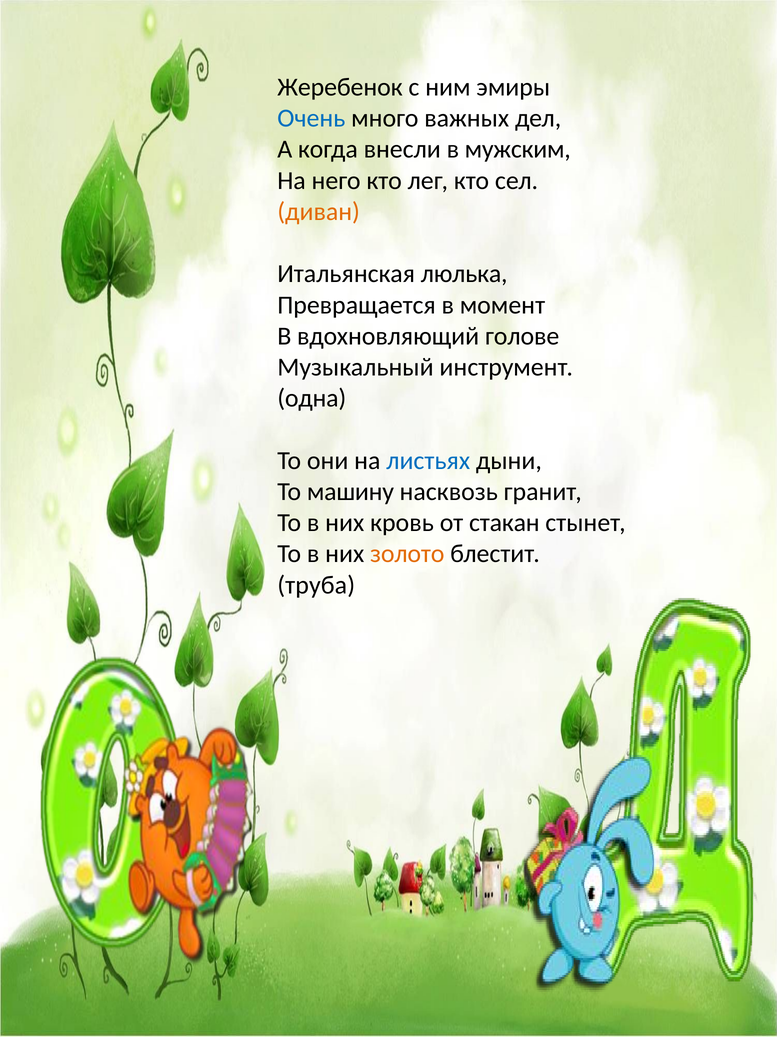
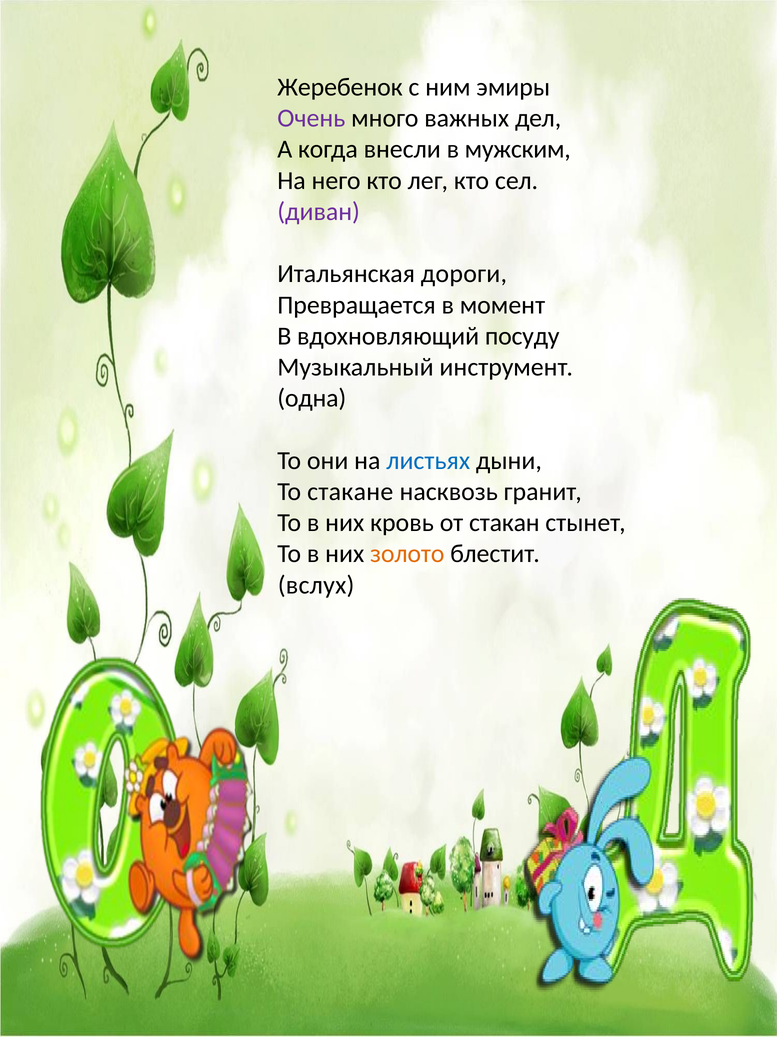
Очень colour: blue -> purple (311, 118)
диван colour: orange -> purple (319, 211)
люлька: люлька -> дороги (464, 274)
голове: голове -> посуду (522, 336)
машину: машину -> стакане (350, 491)
труба: труба -> вслух (316, 584)
